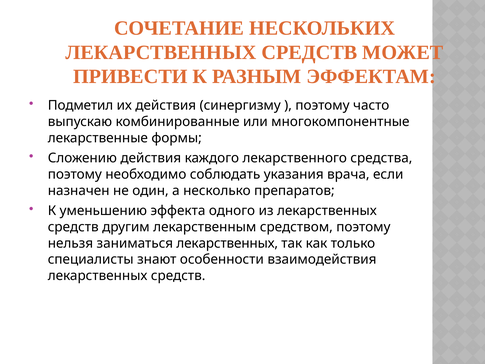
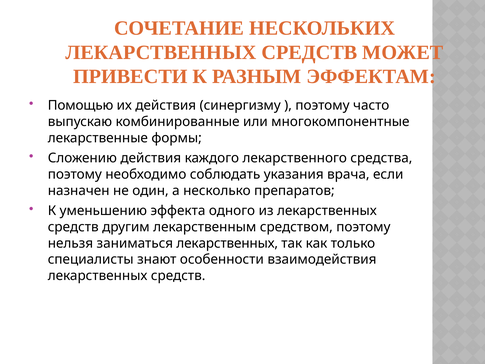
Подметил: Подметил -> Помощью (80, 105)
